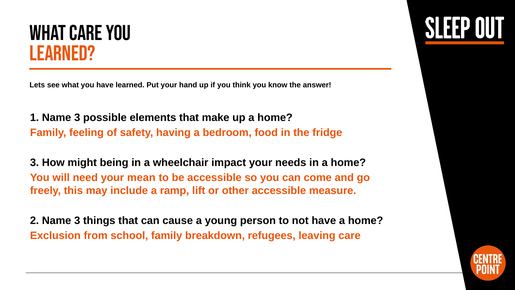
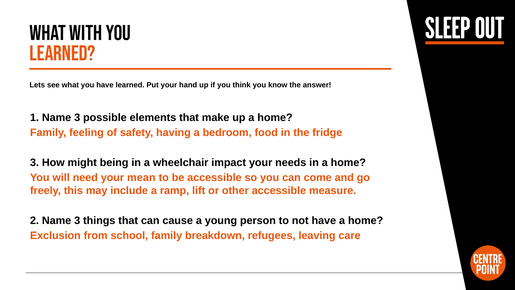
What care: care -> with (86, 33)
